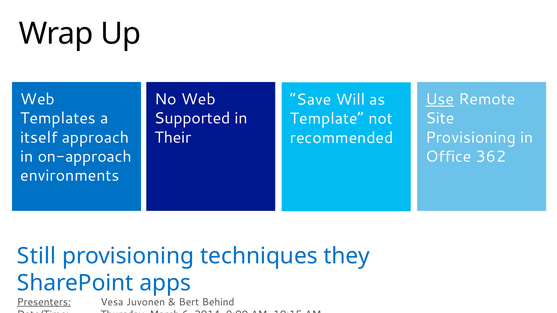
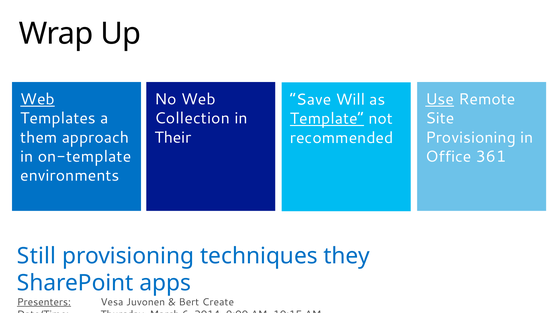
Web underline: none -> present (37, 99)
Supported: Supported -> Collection (192, 118)
Template underline: none -> present (327, 119)
itself: itself -> them (39, 138)
on-approach: on-approach -> on-template (85, 157)
362: 362 -> 361 (491, 157)
Behind: Behind -> Create (218, 302)
